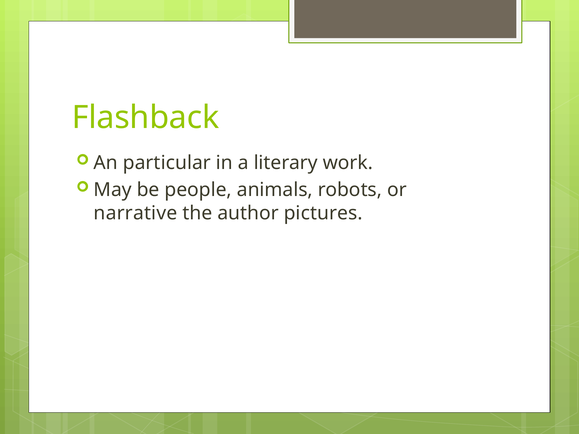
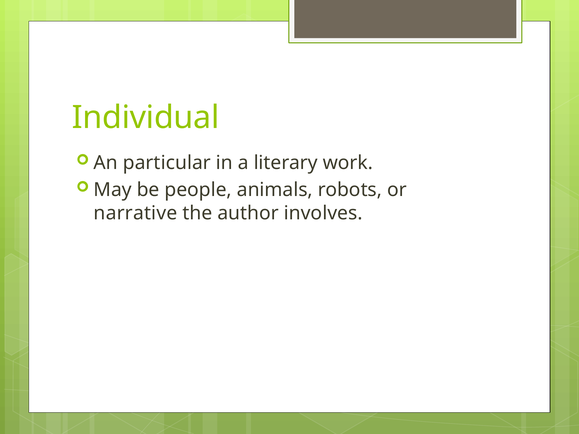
Flashback: Flashback -> Individual (146, 117)
pictures: pictures -> involves (323, 213)
